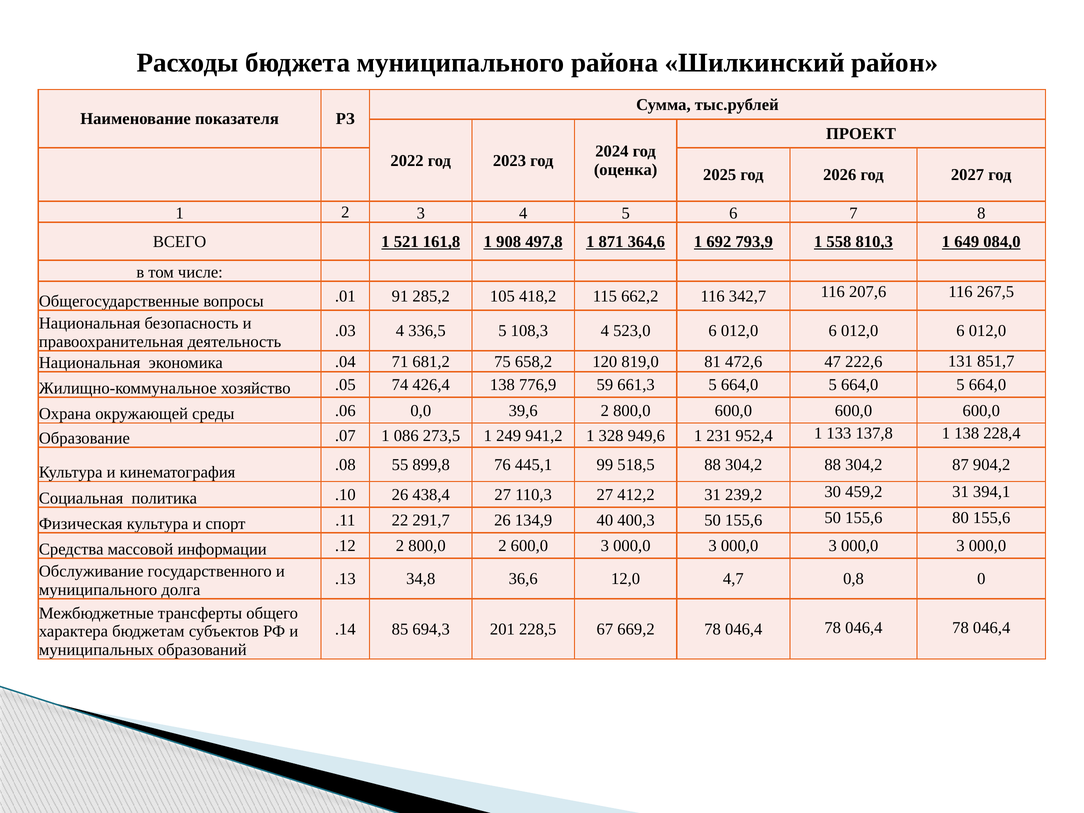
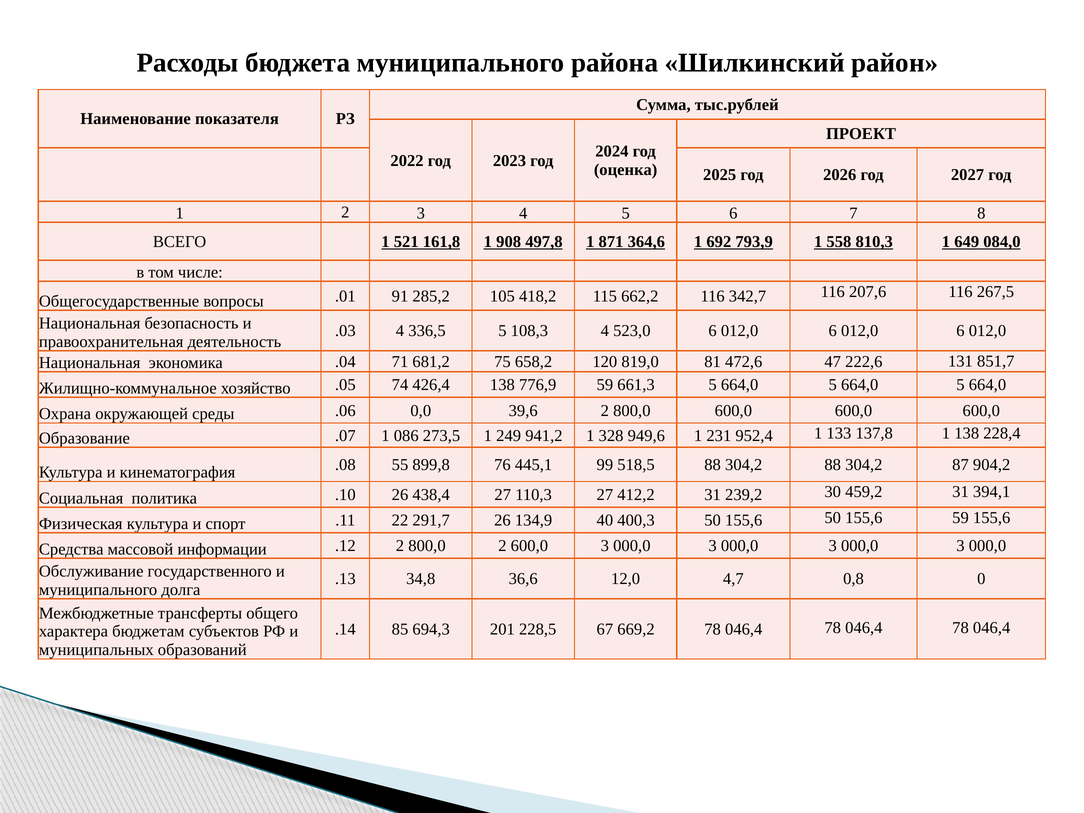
155,6 80: 80 -> 59 (961, 518)
